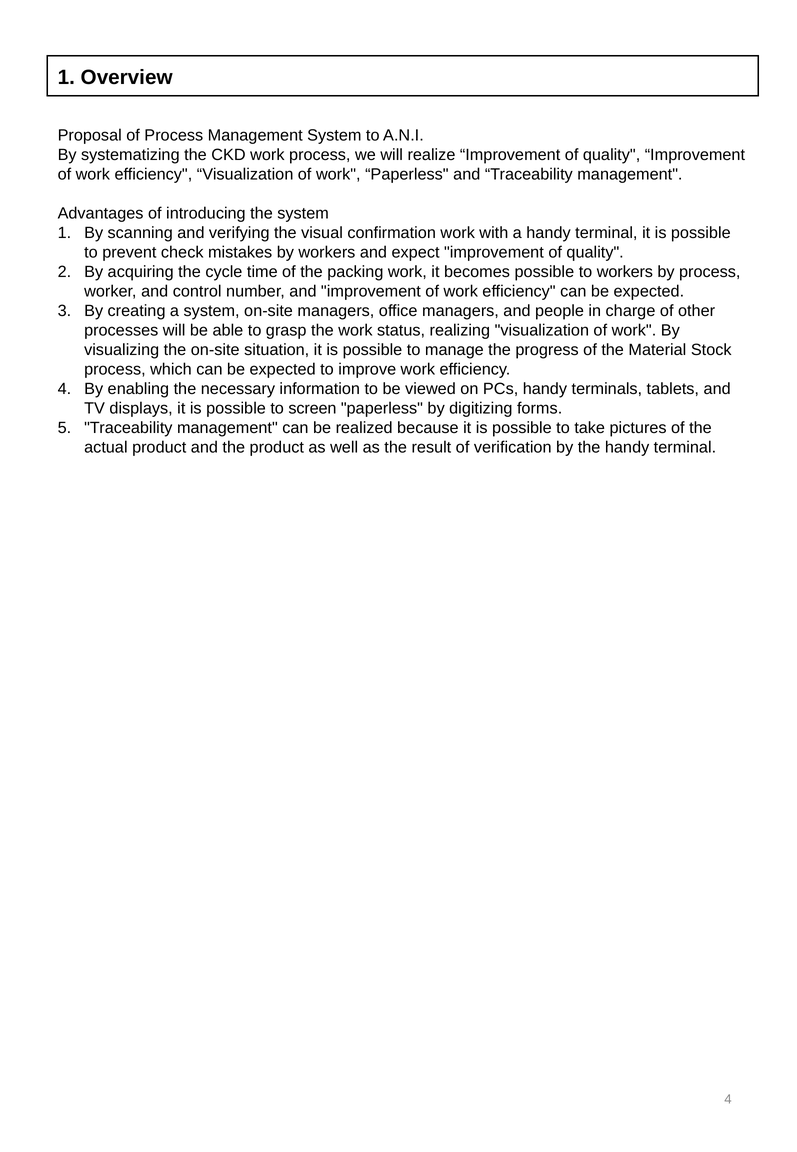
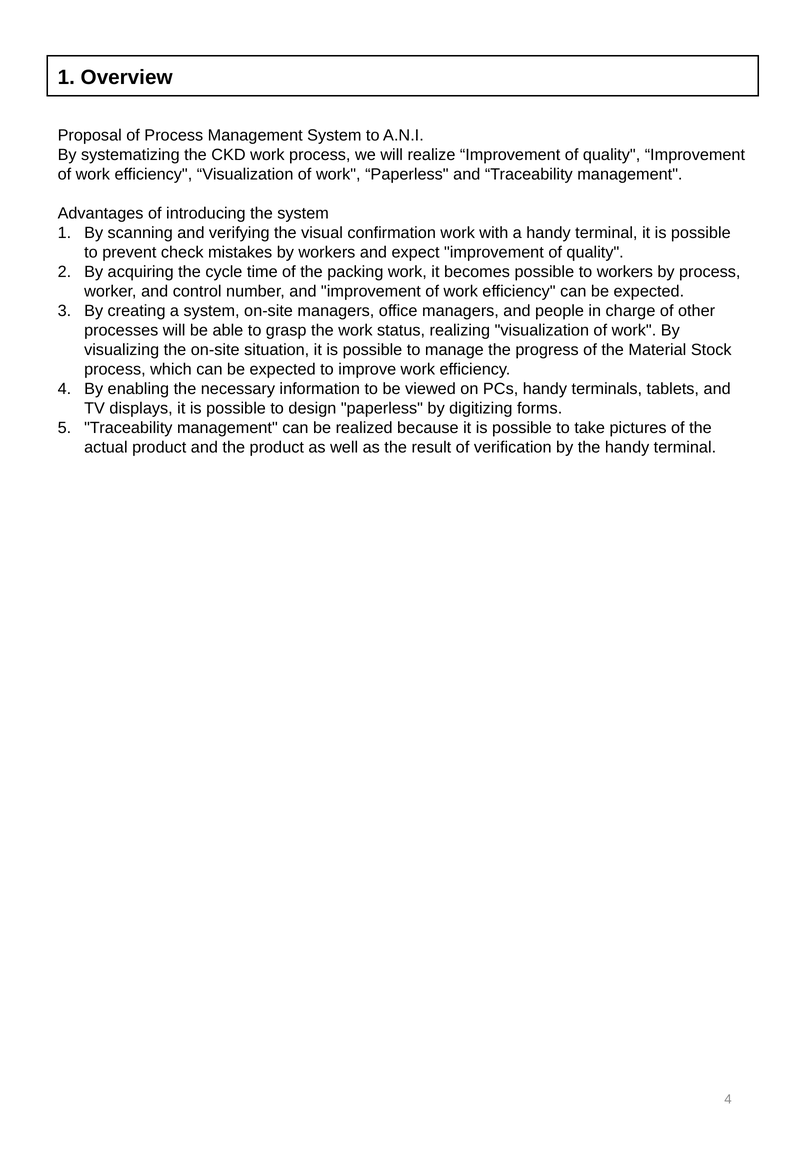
screen: screen -> design (312, 408)
